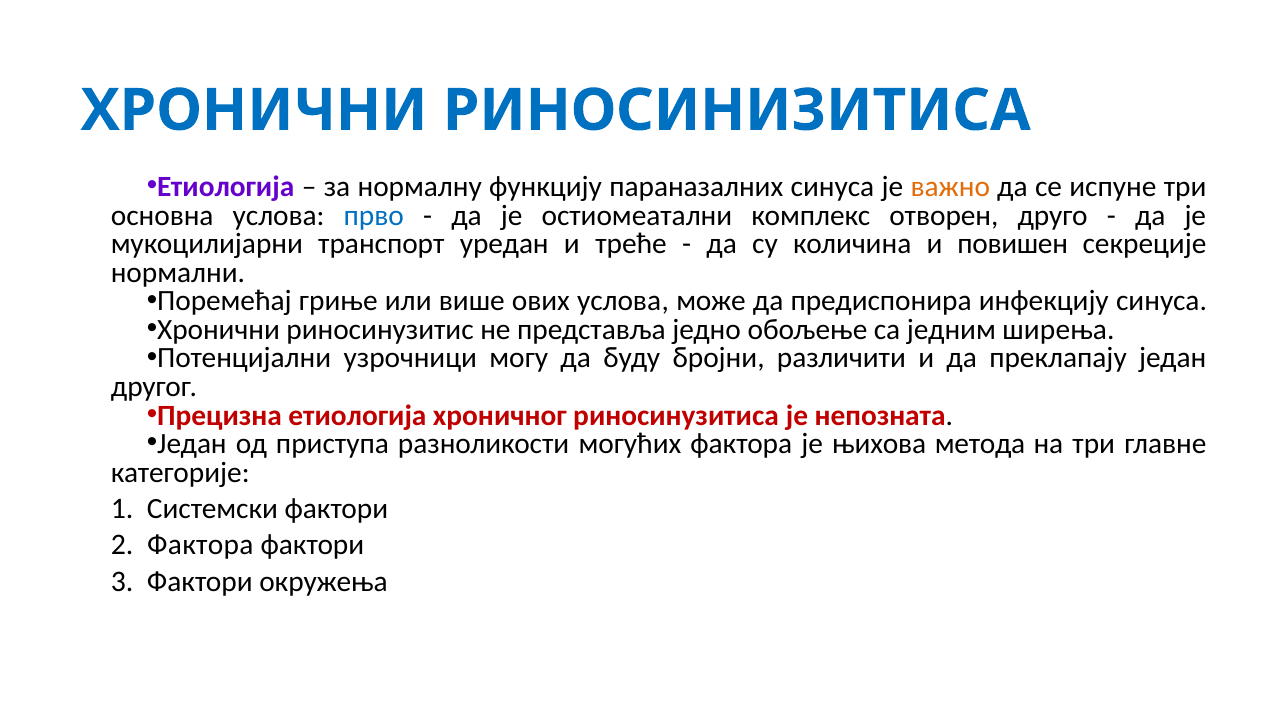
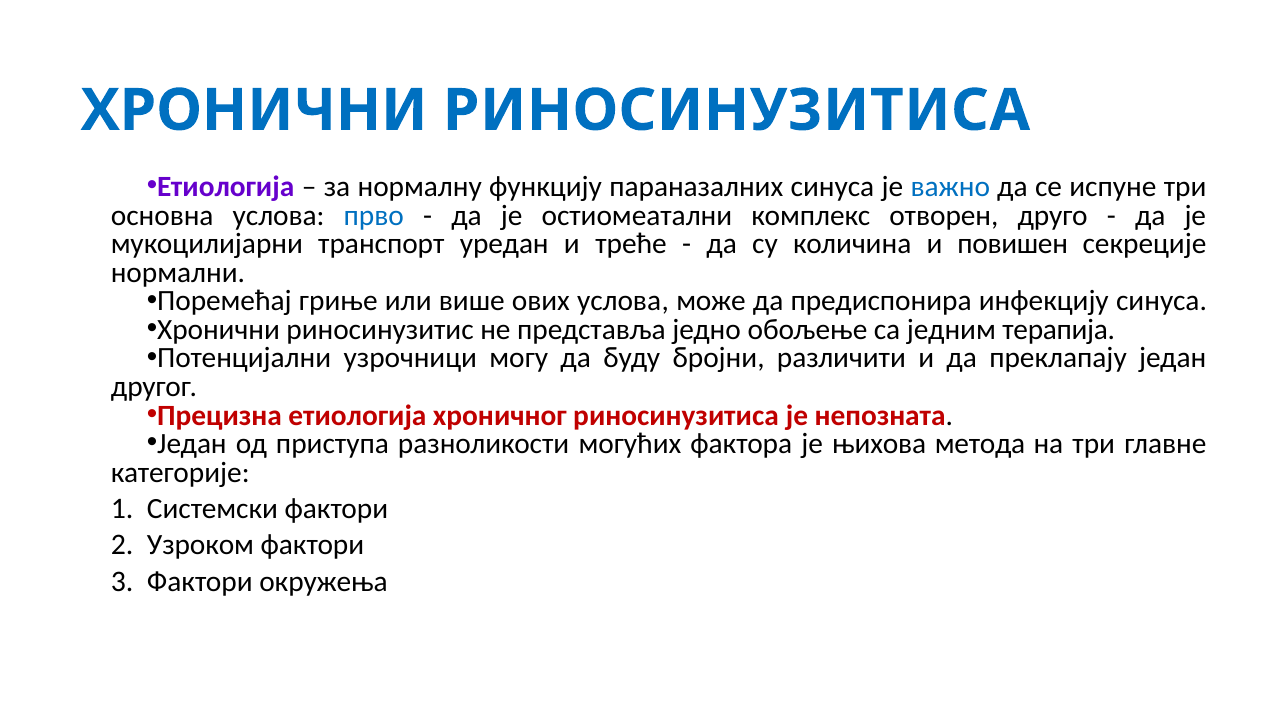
ХРОНИЧНИ РИНОСИНИЗИТИСА: РИНОСИНИЗИТИСА -> РИНОСИНУЗИТИСА (737, 111)
важно colour: orange -> blue (950, 187)
ширења: ширења -> терапија (1059, 330)
Фактора: Фактора -> Узроком (201, 545)
